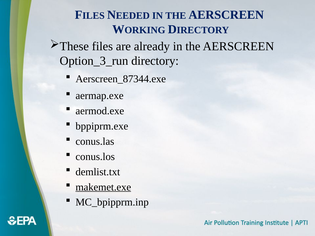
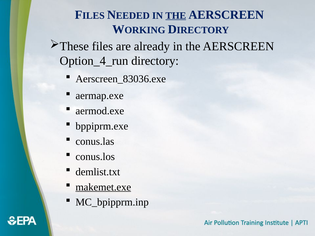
THE underline: none -> present (176, 16)
Option_3_run: Option_3_run -> Option_4_run (94, 61)
Aerscreen_87344.exe: Aerscreen_87344.exe -> Aerscreen_83036.exe (121, 79)
